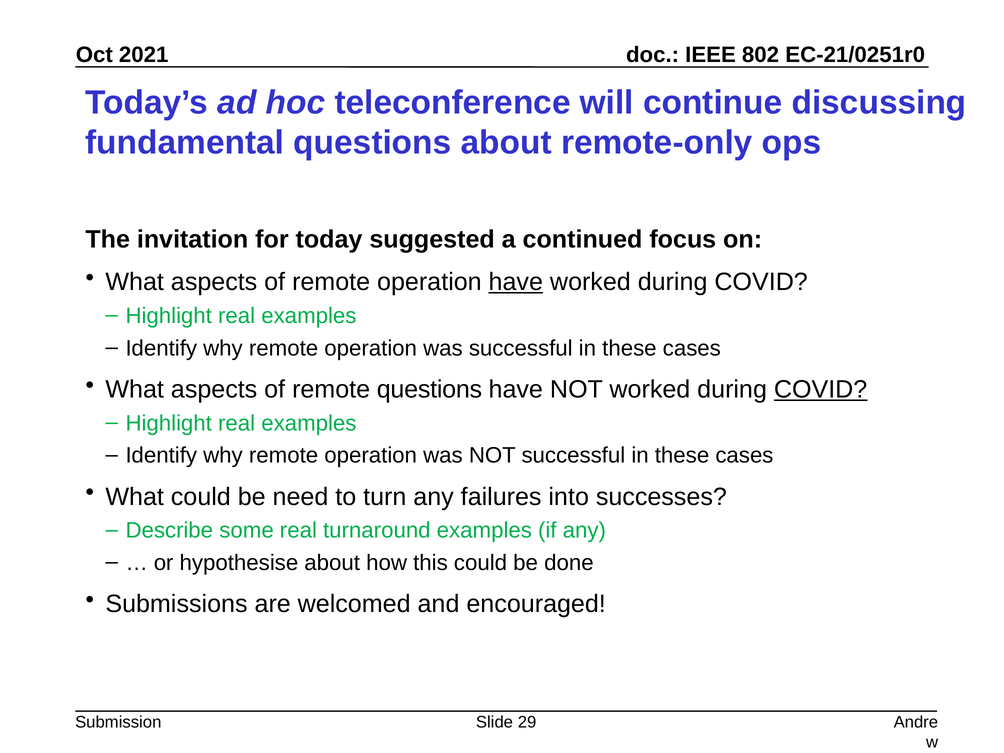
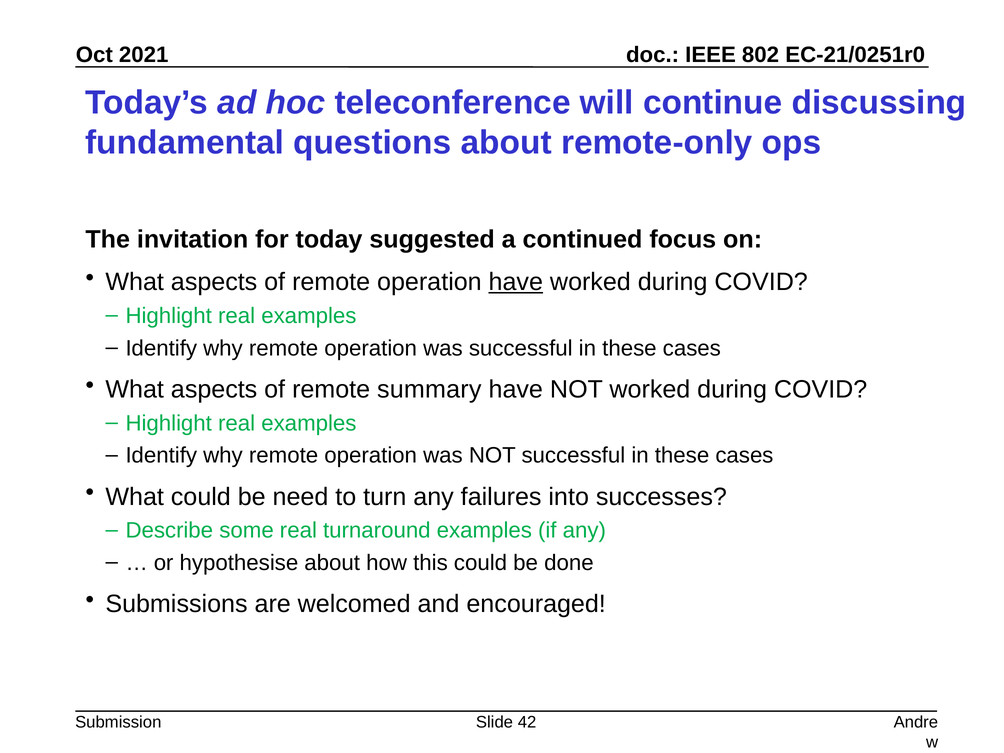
remote questions: questions -> summary (429, 389)
COVID underline: present -> none (821, 389)
29: 29 -> 42 (527, 722)
